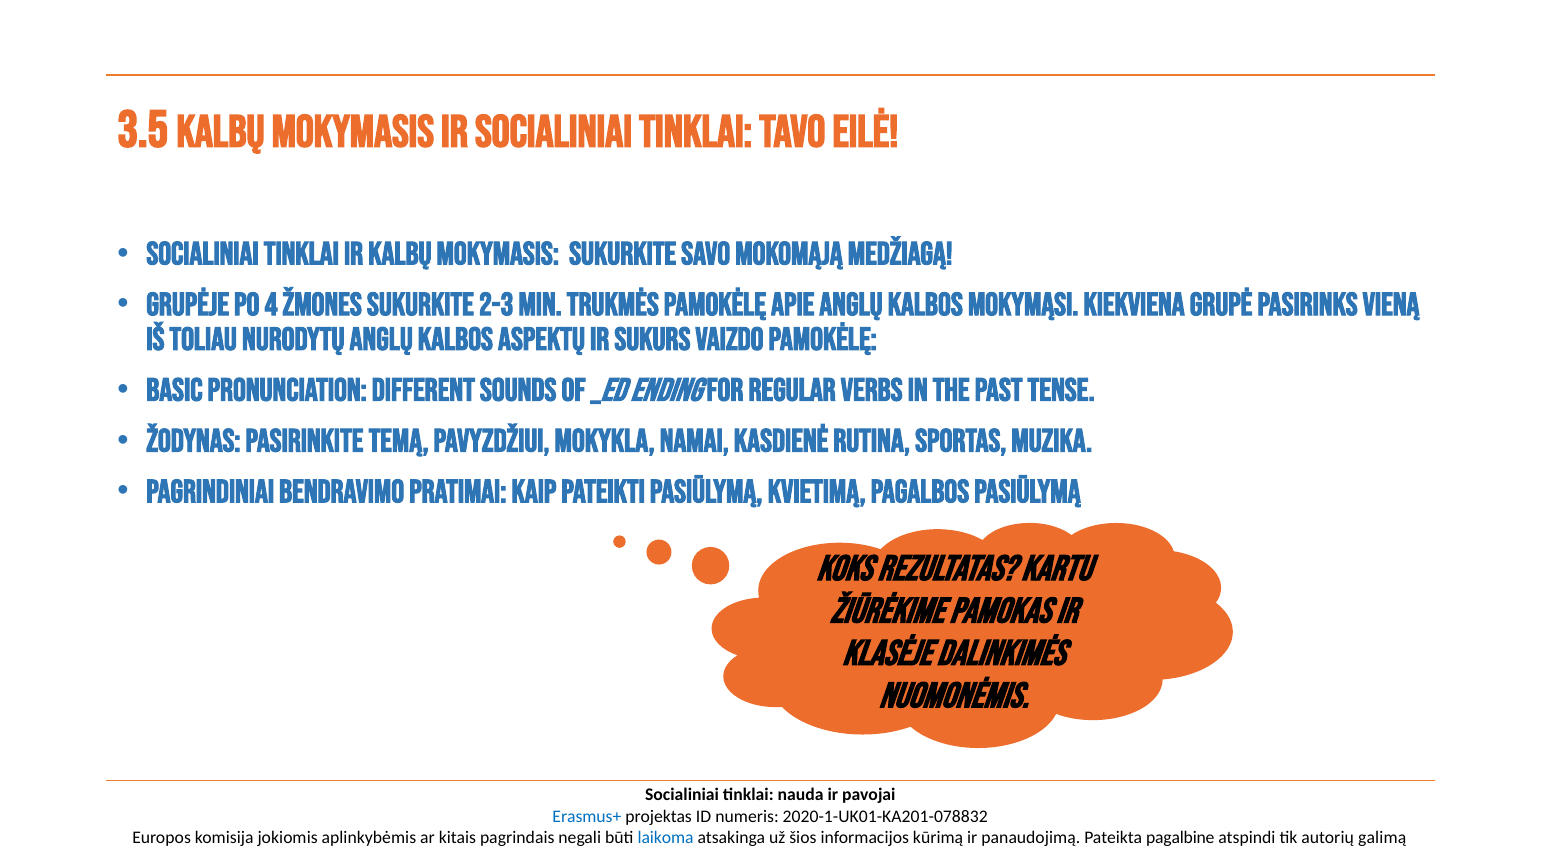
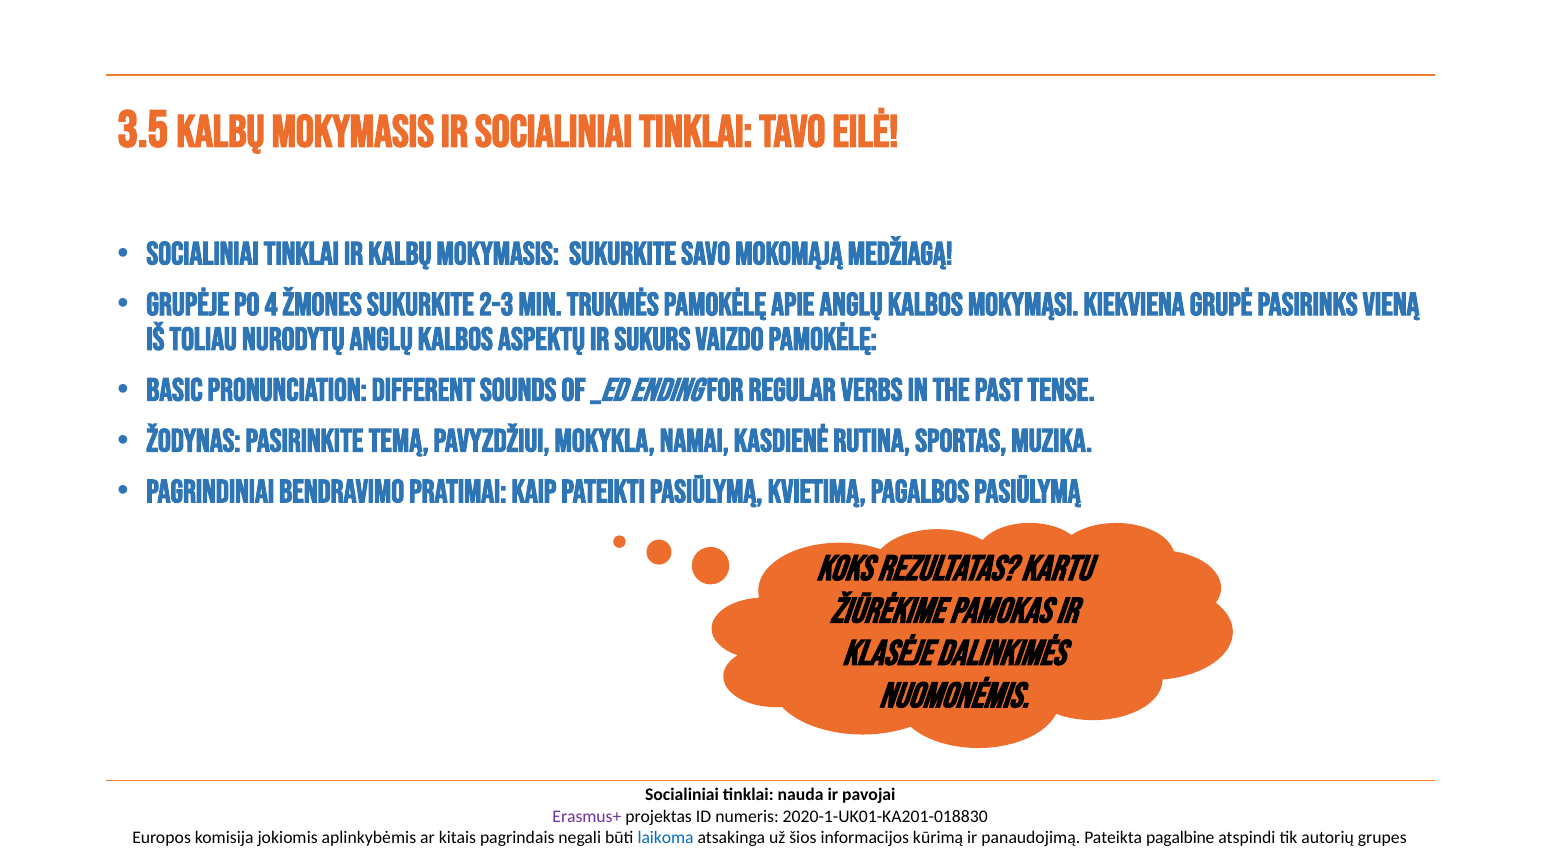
Erasmus+ colour: blue -> purple (587, 816)
2020-1-UK01-KA201-078832: 2020-1-UK01-KA201-078832 -> 2020-1-UK01-KA201-018830 (885, 816)
galimą: galimą -> grupes (1382, 837)
